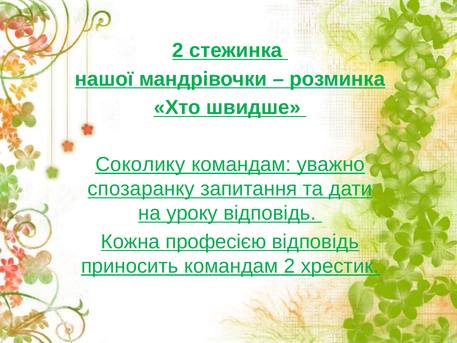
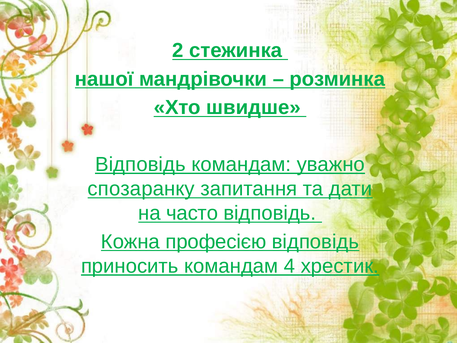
Соколику: Соколику -> Відповідь (140, 164)
уроку: уроку -> часто (192, 213)
командам 2: 2 -> 4 (289, 266)
